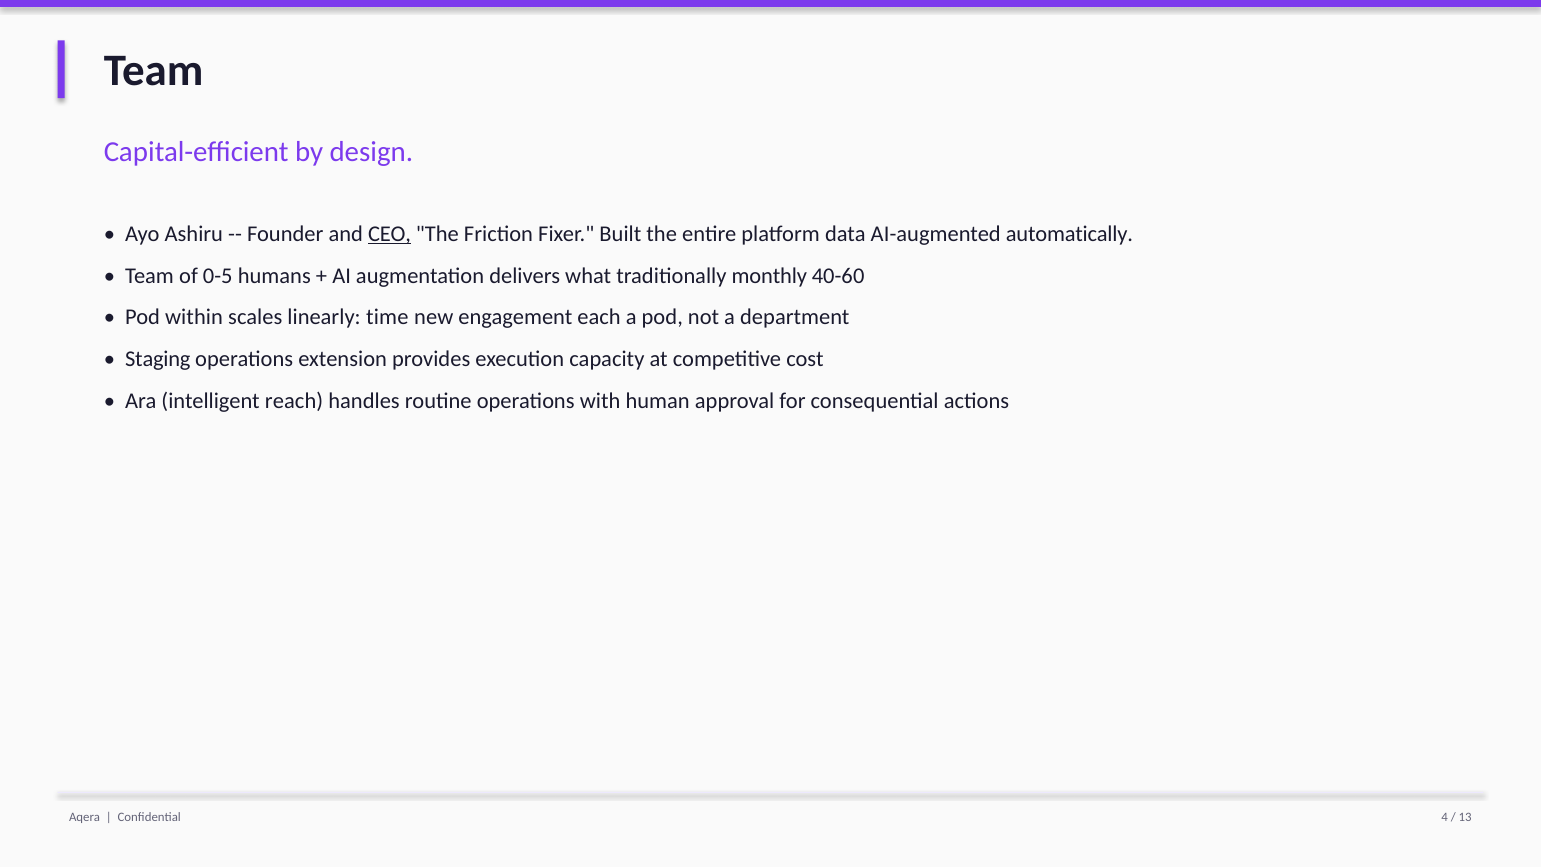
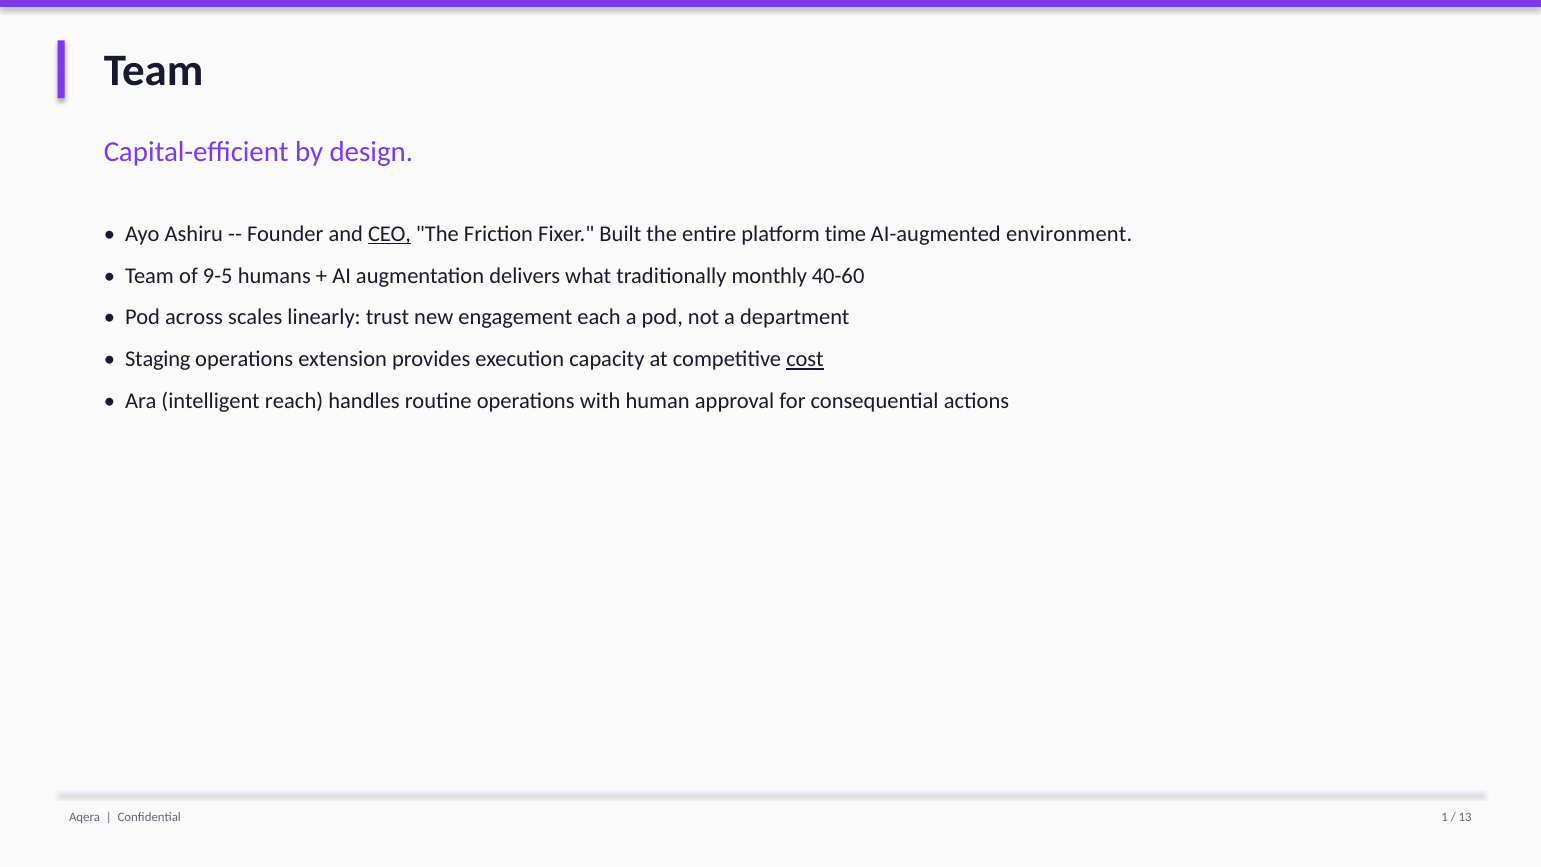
data: data -> time (845, 234)
automatically: automatically -> environment (1069, 234)
0-5: 0-5 -> 9-5 (218, 276)
within: within -> across (194, 317)
time: time -> trust (387, 317)
cost underline: none -> present (805, 359)
4: 4 -> 1 (1445, 818)
